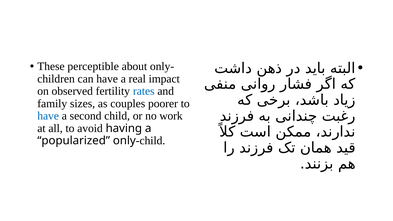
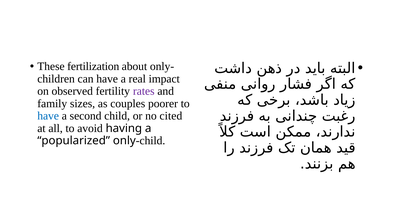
perceptible: perceptible -> fertilization (93, 66)
rates colour: blue -> purple (144, 91)
work: work -> cited (171, 116)
